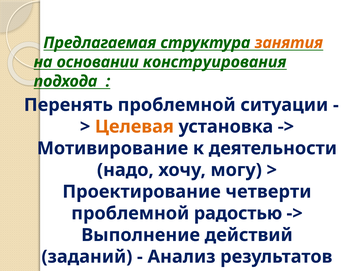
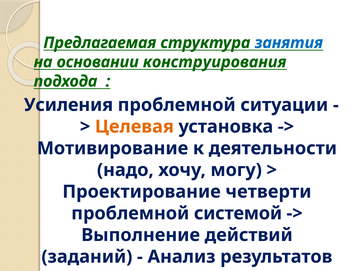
занятия colour: orange -> blue (289, 43)
Перенять: Перенять -> Усиления (68, 105)
радостью: радостью -> системой (238, 214)
